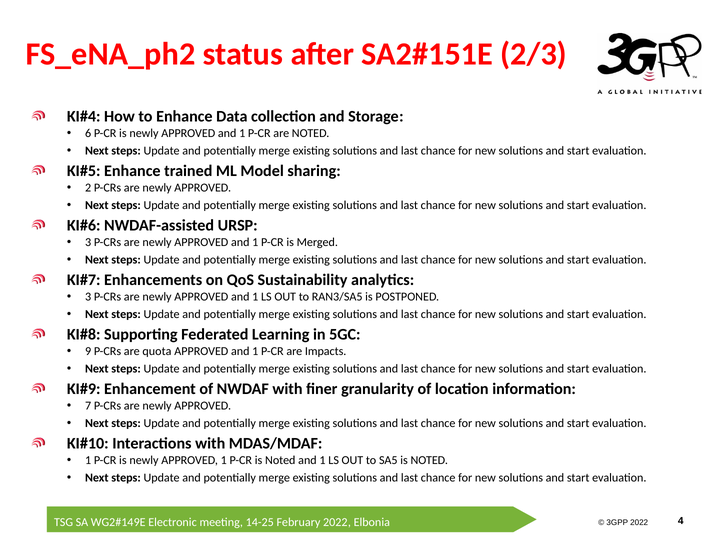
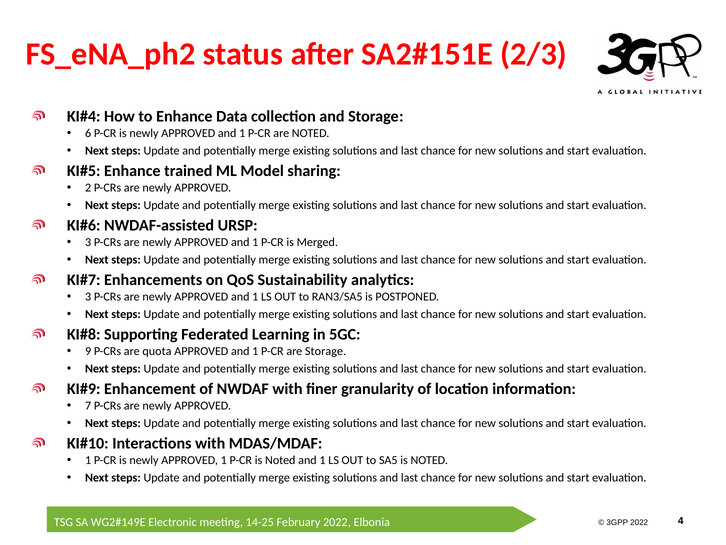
are Impacts: Impacts -> Storage (326, 351)
